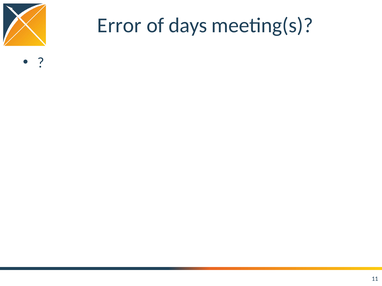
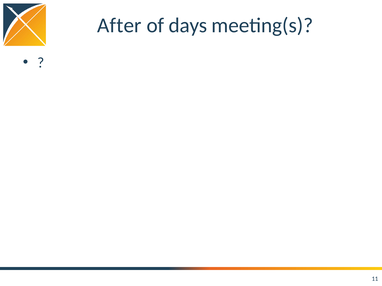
Error: Error -> After (119, 25)
